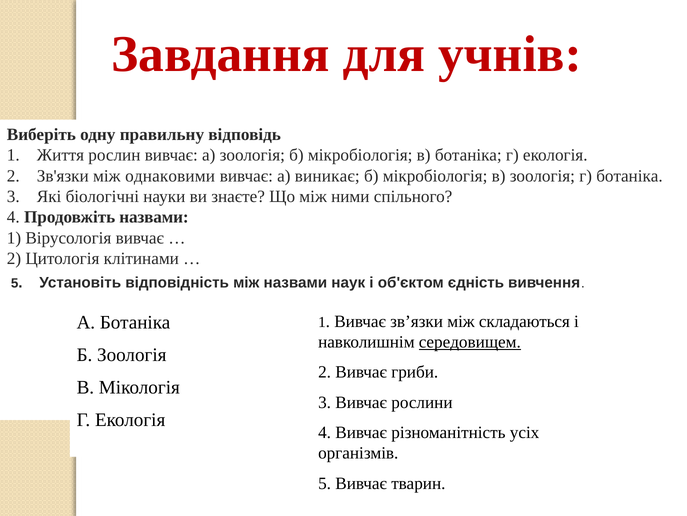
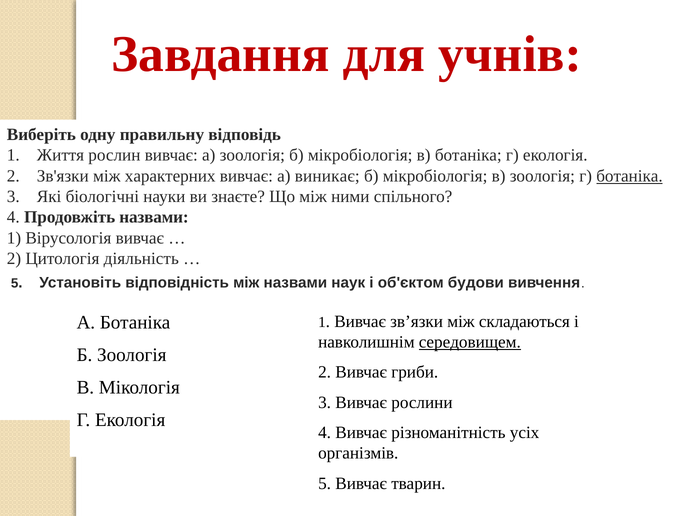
однаковими: однаковими -> характерних (170, 176)
ботаніка underline: none -> present (629, 176)
клітинами: клітинами -> діяльність (141, 258)
єдність: єдність -> будови (476, 282)
